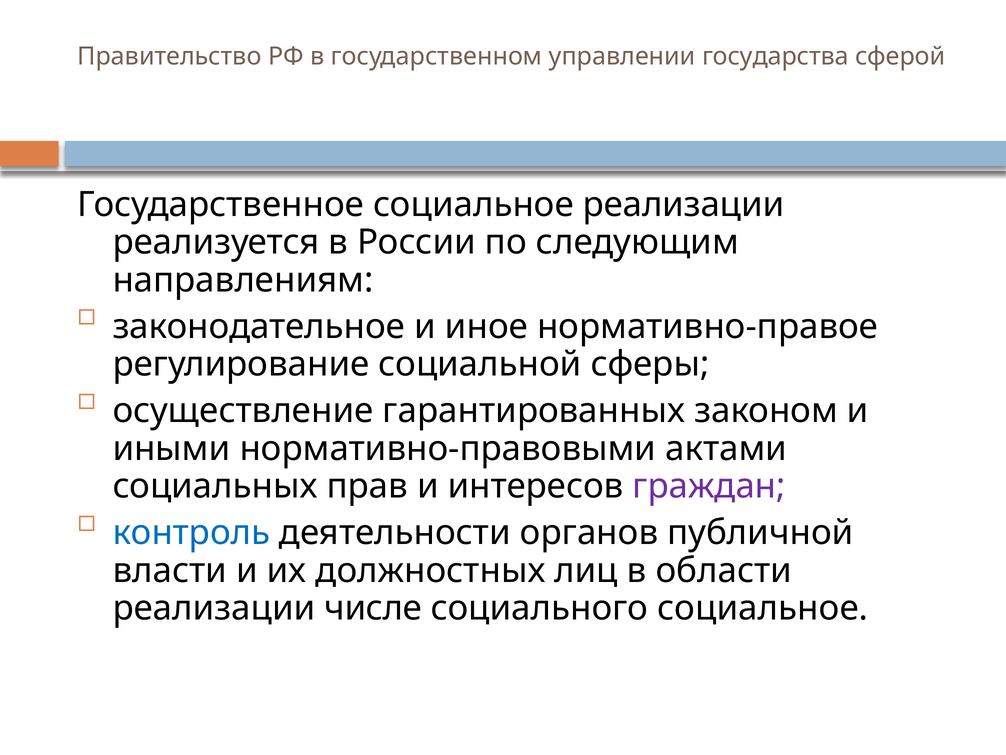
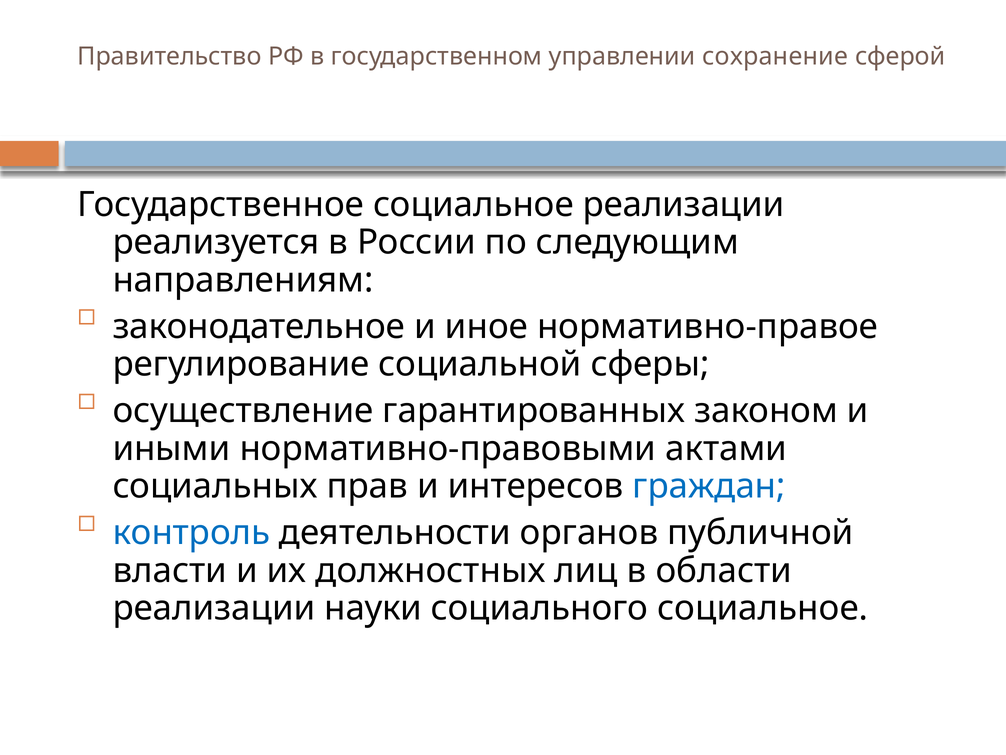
государства: государства -> сохранение (775, 56)
граждан colour: purple -> blue (709, 486)
числе: числе -> науки (373, 608)
